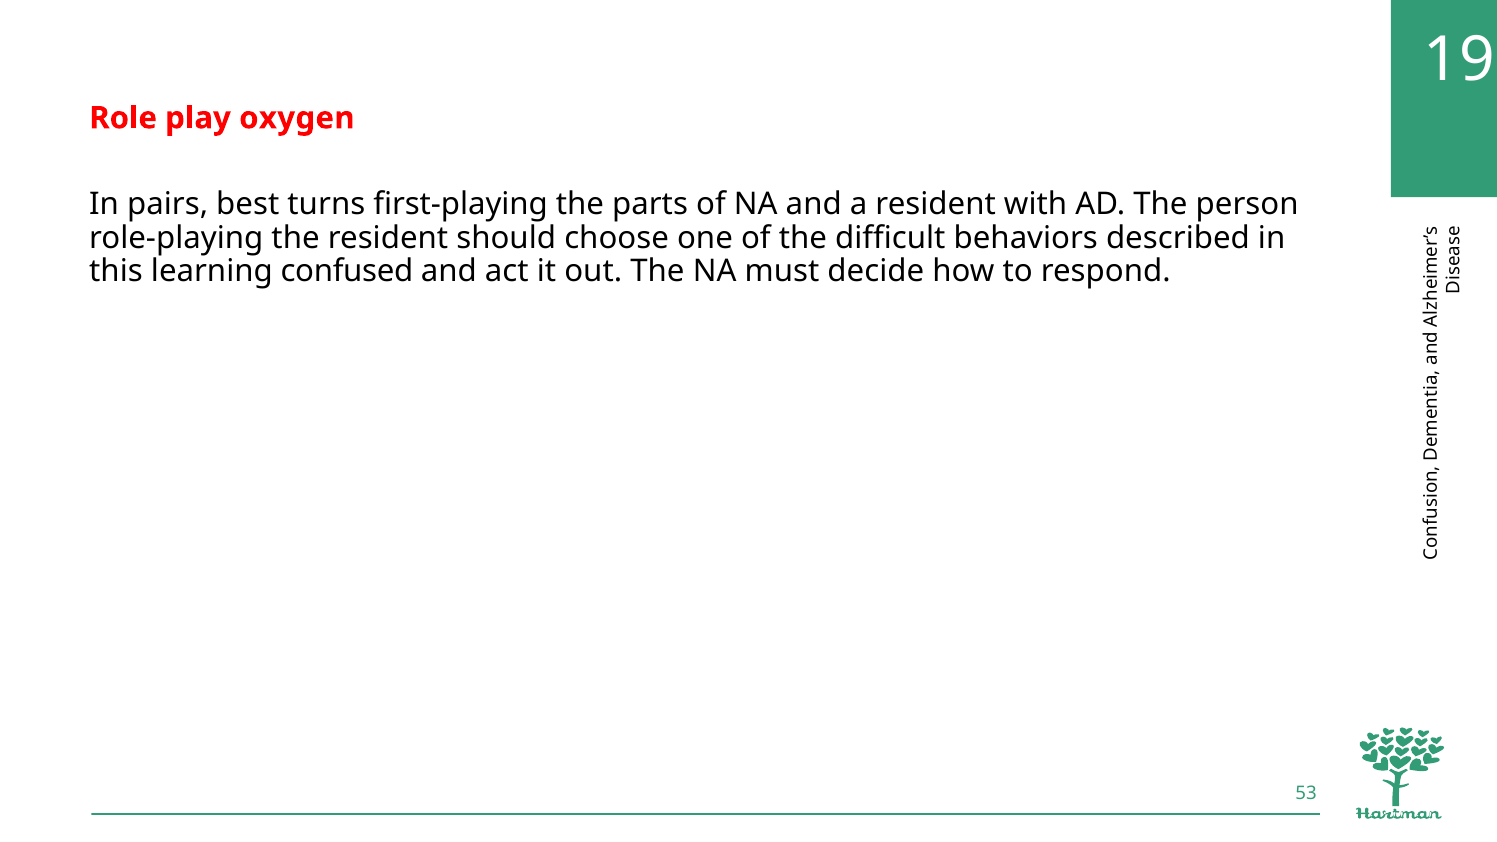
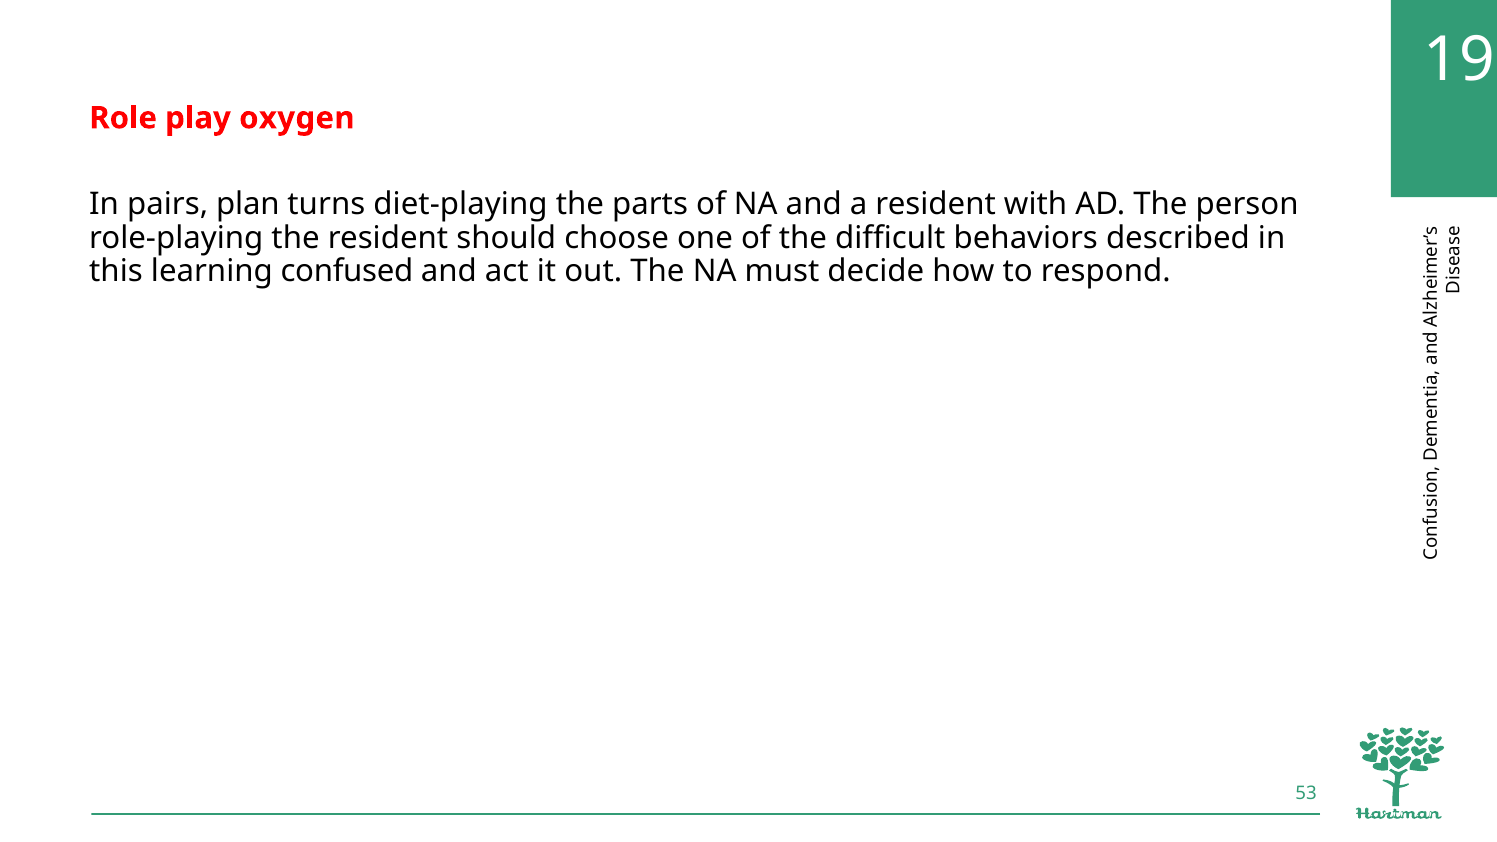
best: best -> plan (248, 204)
first-playing: first-playing -> diet-playing (460, 204)
